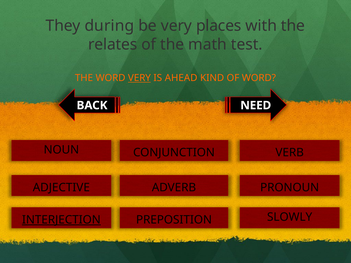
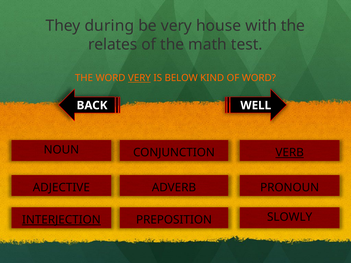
places: places -> house (219, 26)
AHEAD: AHEAD -> BELOW (181, 78)
NEED: NEED -> WELL (256, 106)
VERB underline: none -> present (290, 153)
